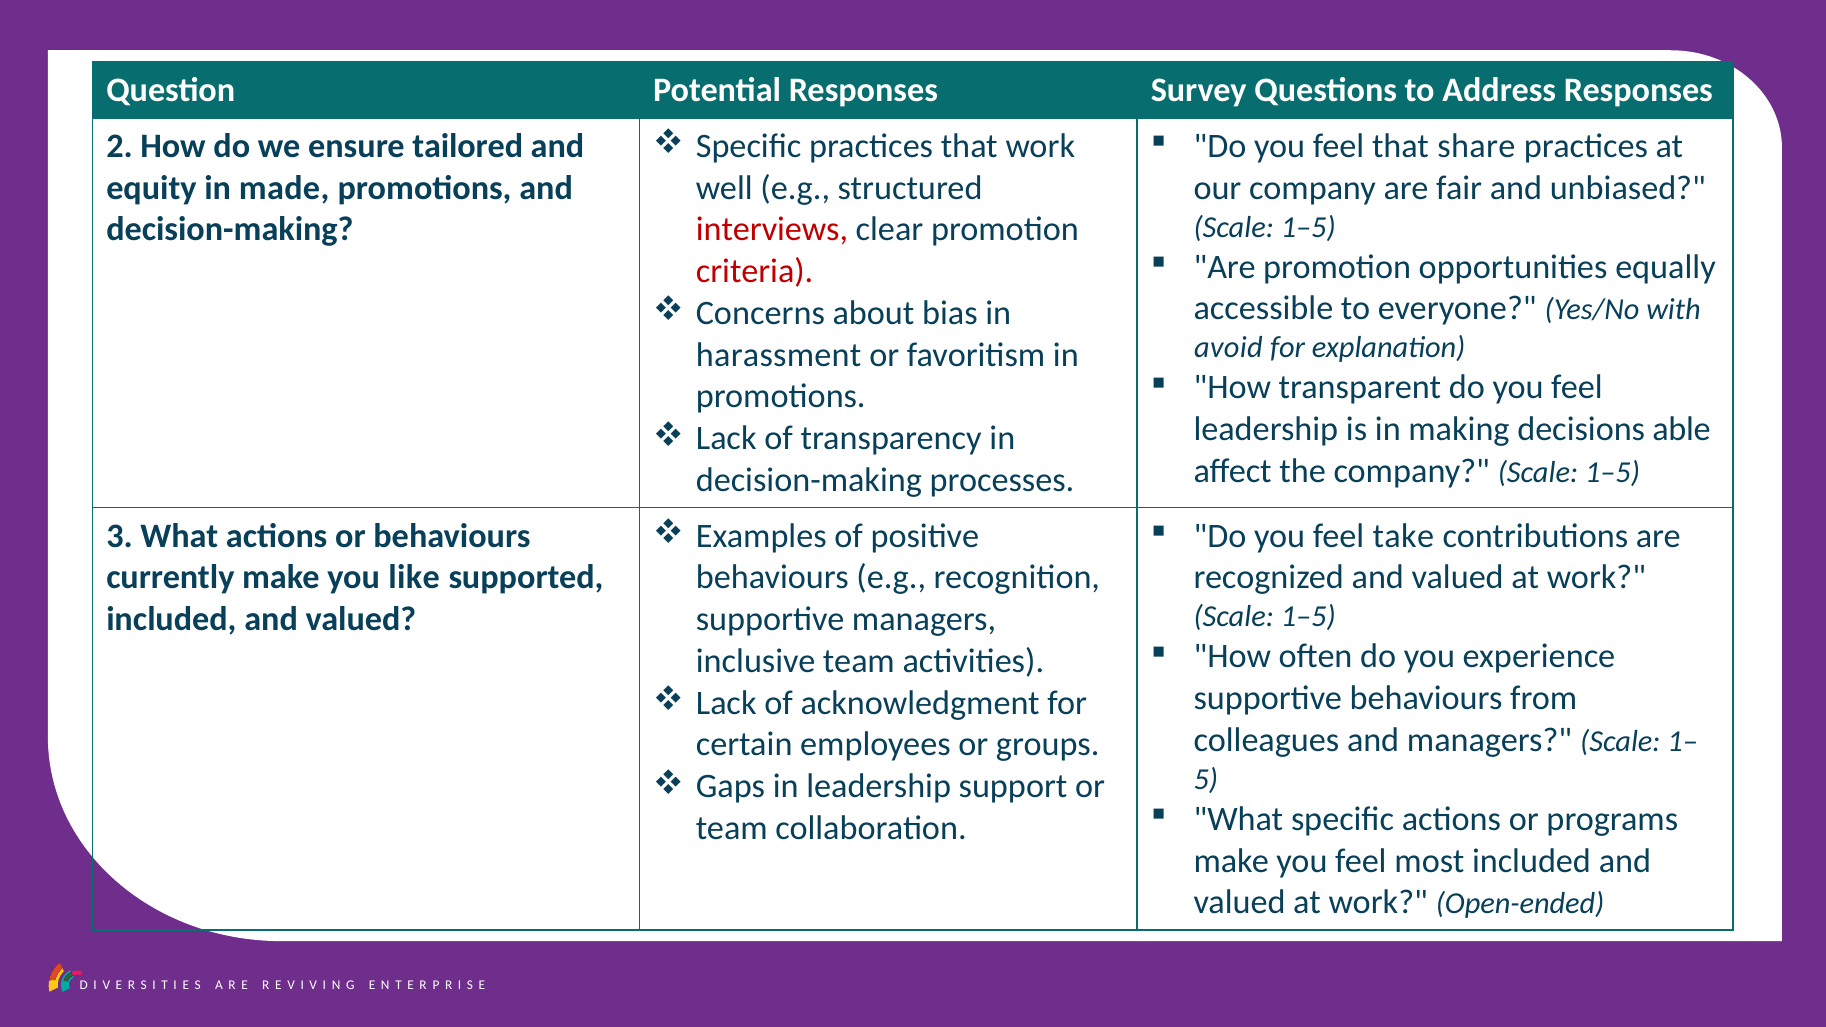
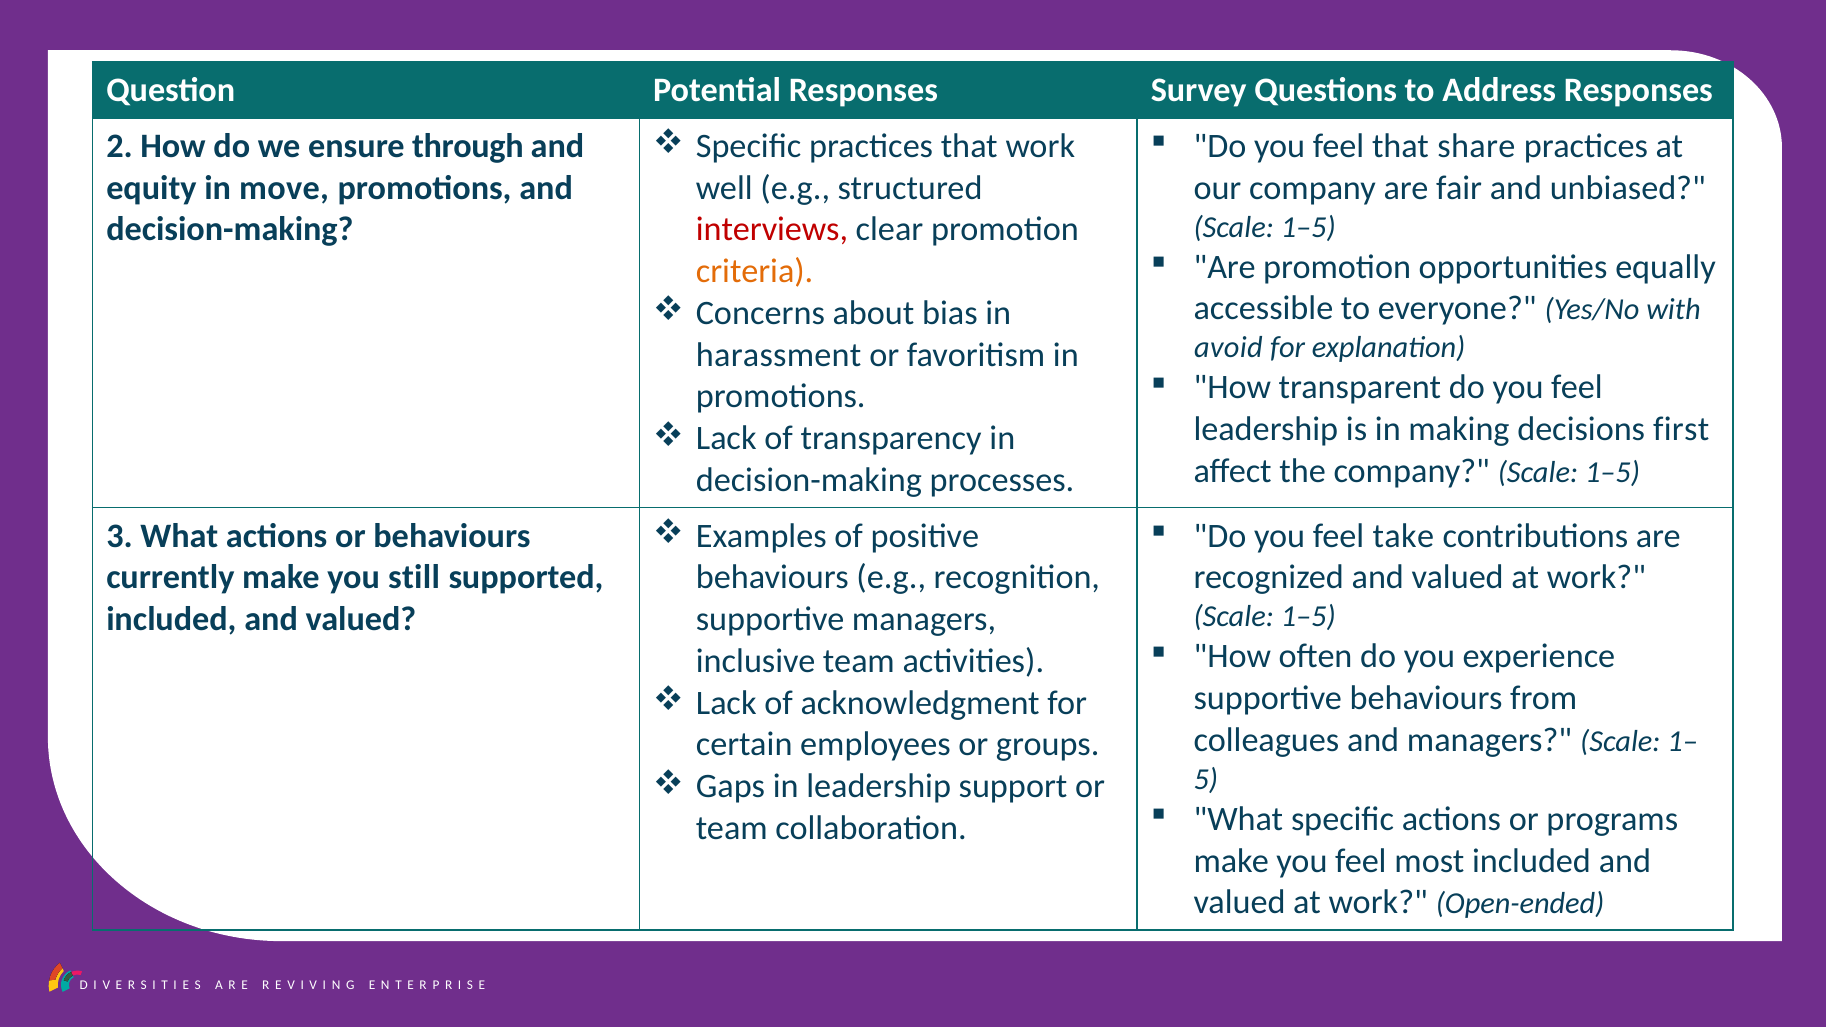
tailored: tailored -> through (468, 146)
made: made -> move (284, 188)
criteria colour: red -> orange (755, 271)
able: able -> first (1681, 429)
like: like -> still (414, 578)
